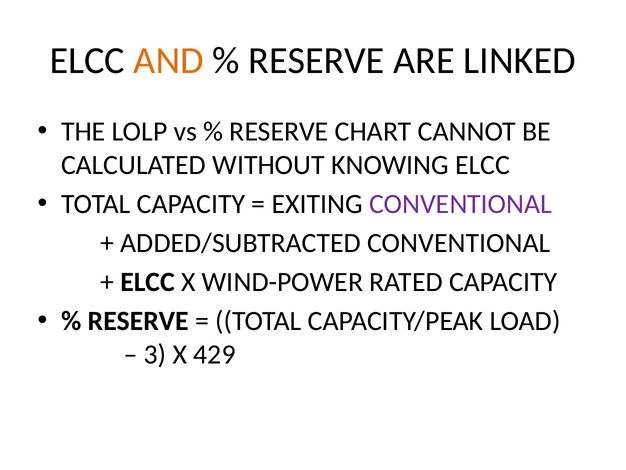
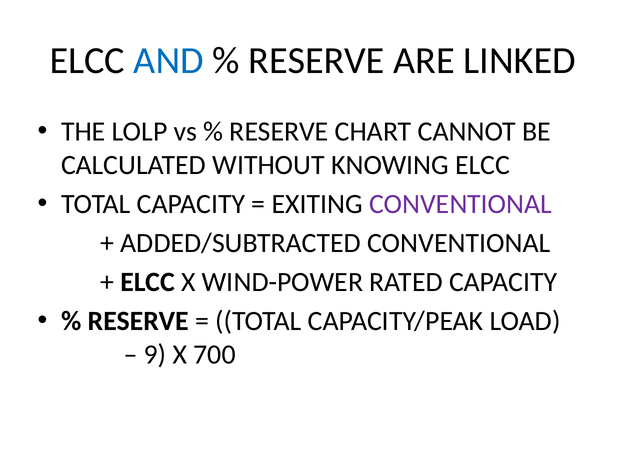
AND colour: orange -> blue (169, 61)
3: 3 -> 9 (155, 354)
429: 429 -> 700 (214, 354)
